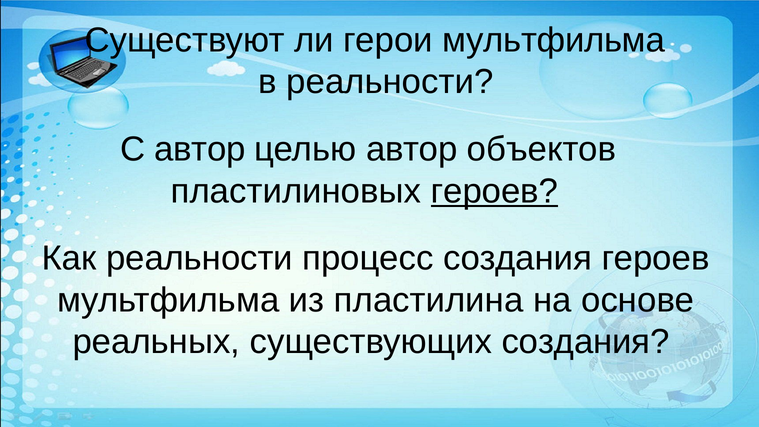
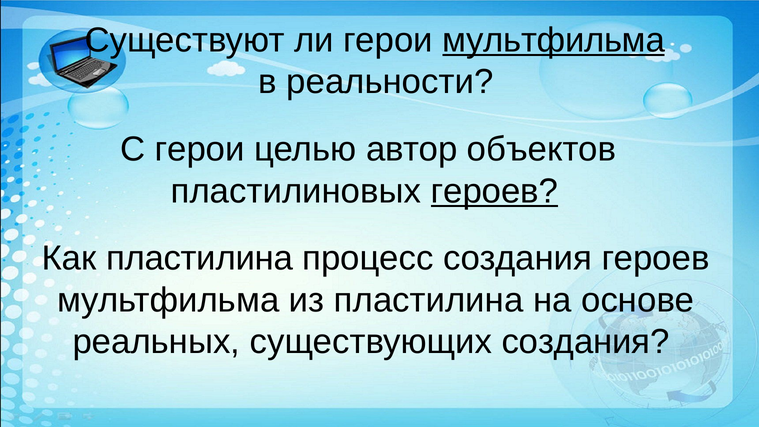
мультфильма underline: none -> present (554, 40)
С автор: автор -> герои (200, 149)
Как реальности: реальности -> пластилина (200, 258)
